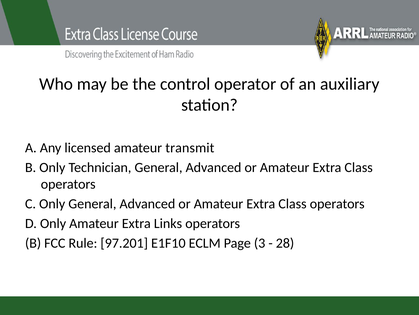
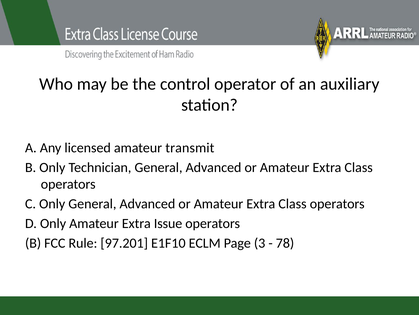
Links: Links -> Issue (168, 223)
28: 28 -> 78 (285, 243)
